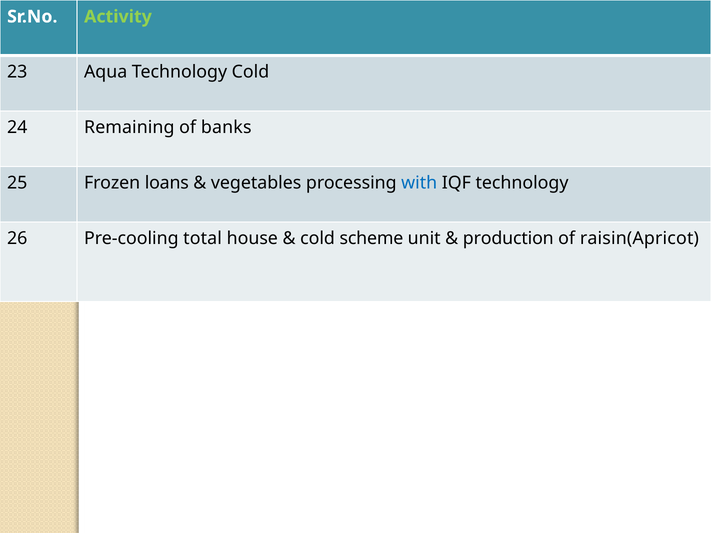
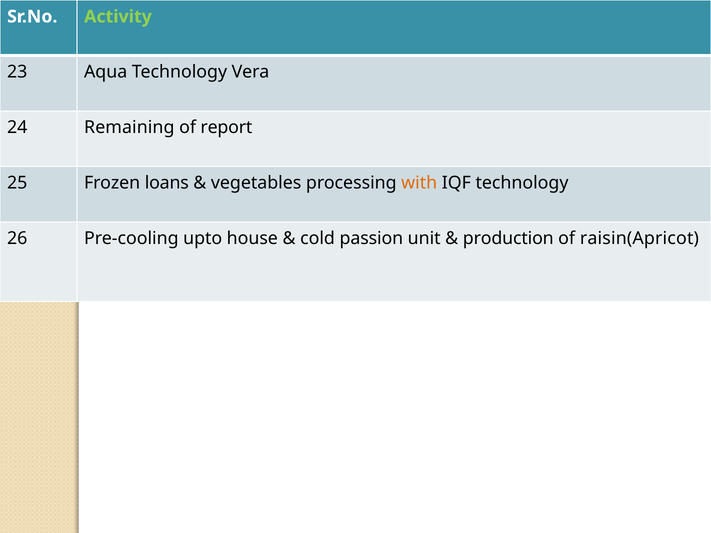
Technology Cold: Cold -> Vera (251, 72)
banks: banks -> report (226, 128)
with colour: blue -> orange (419, 183)
total: total -> upto (203, 239)
scheme: scheme -> passion (371, 239)
